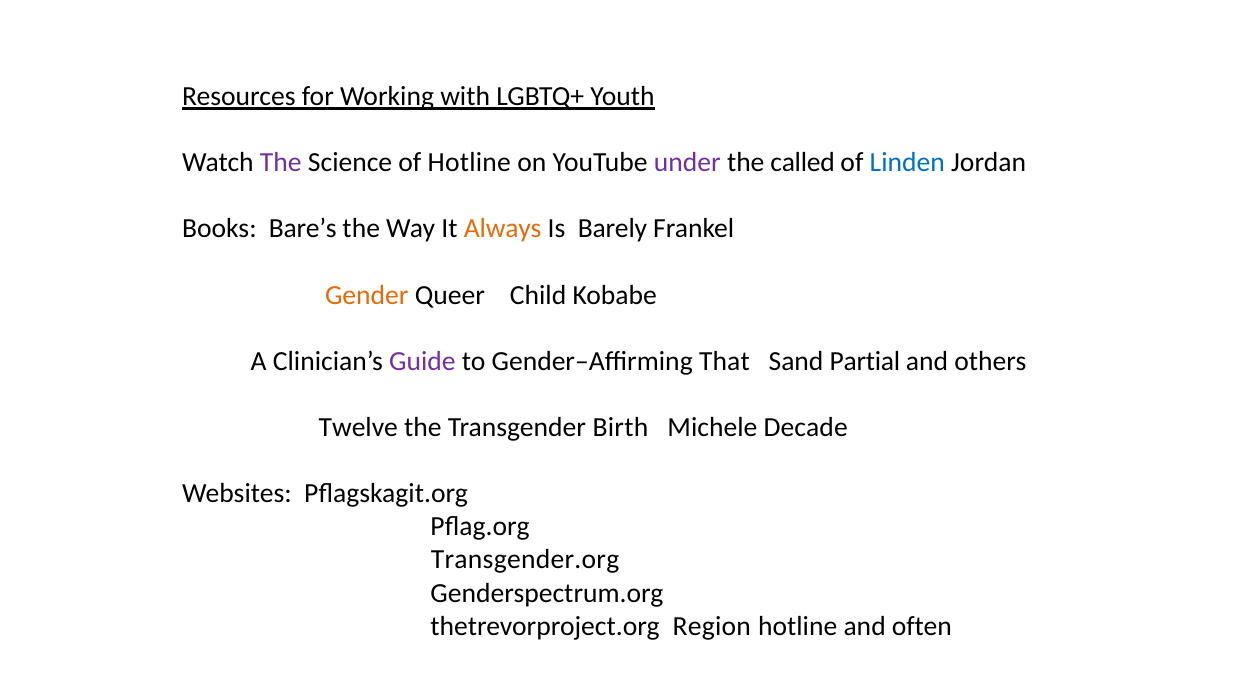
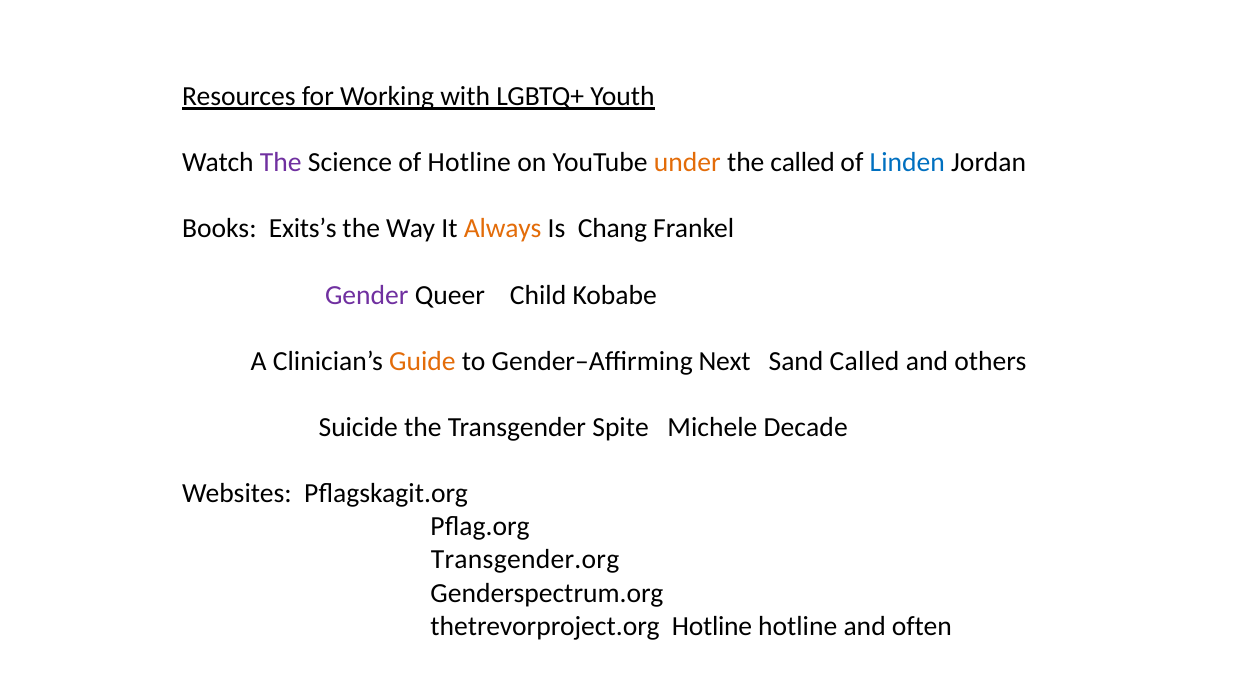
under colour: purple -> orange (687, 163)
Bare’s: Bare’s -> Exits’s (303, 229)
Barely: Barely -> Chang (612, 229)
Gender colour: orange -> purple (367, 295)
Guide colour: purple -> orange (422, 362)
That: That -> Next (725, 362)
Sand Partial: Partial -> Called (865, 362)
Twelve: Twelve -> Suicide (358, 428)
Birth: Birth -> Spite (621, 428)
thetrevorproject.org Region: Region -> Hotline (712, 627)
